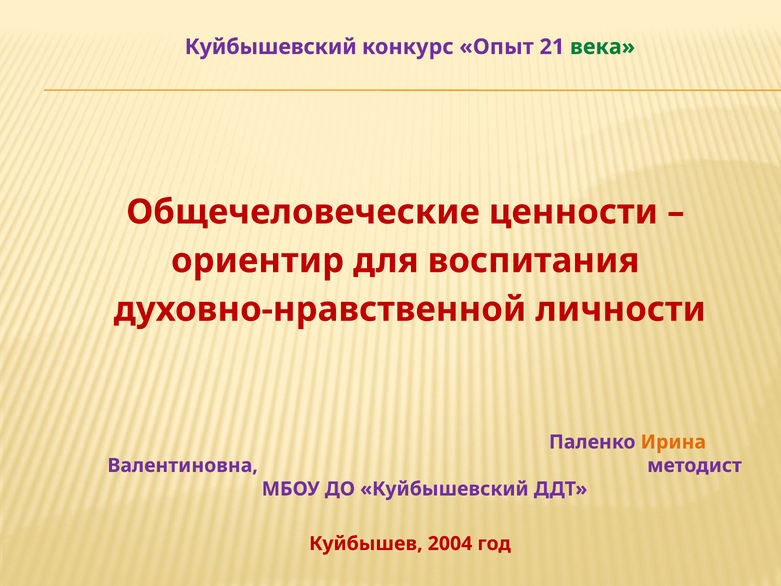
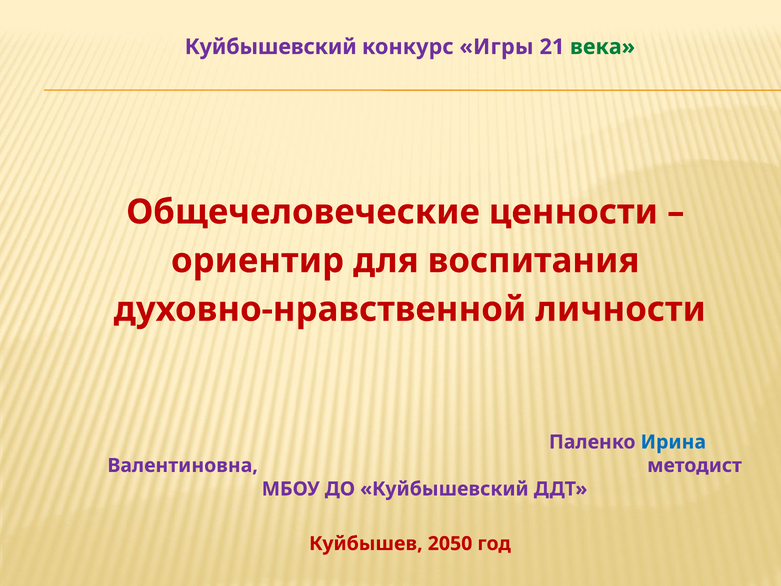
Опыт: Опыт -> Игры (497, 47)
Ирина colour: orange -> blue (673, 442)
2004: 2004 -> 2050 (450, 543)
